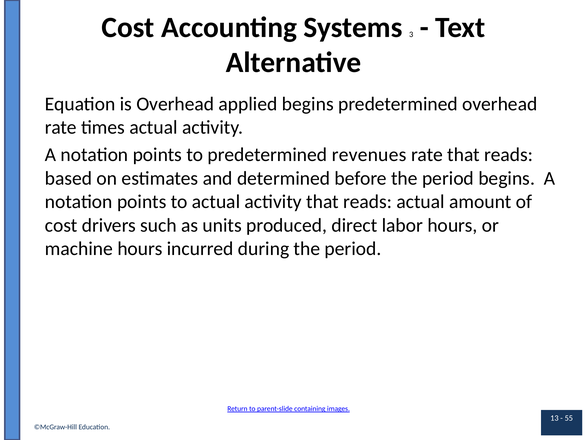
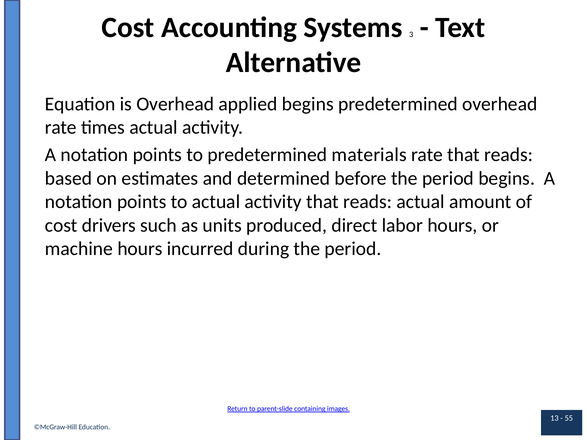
revenues: revenues -> materials (369, 155)
